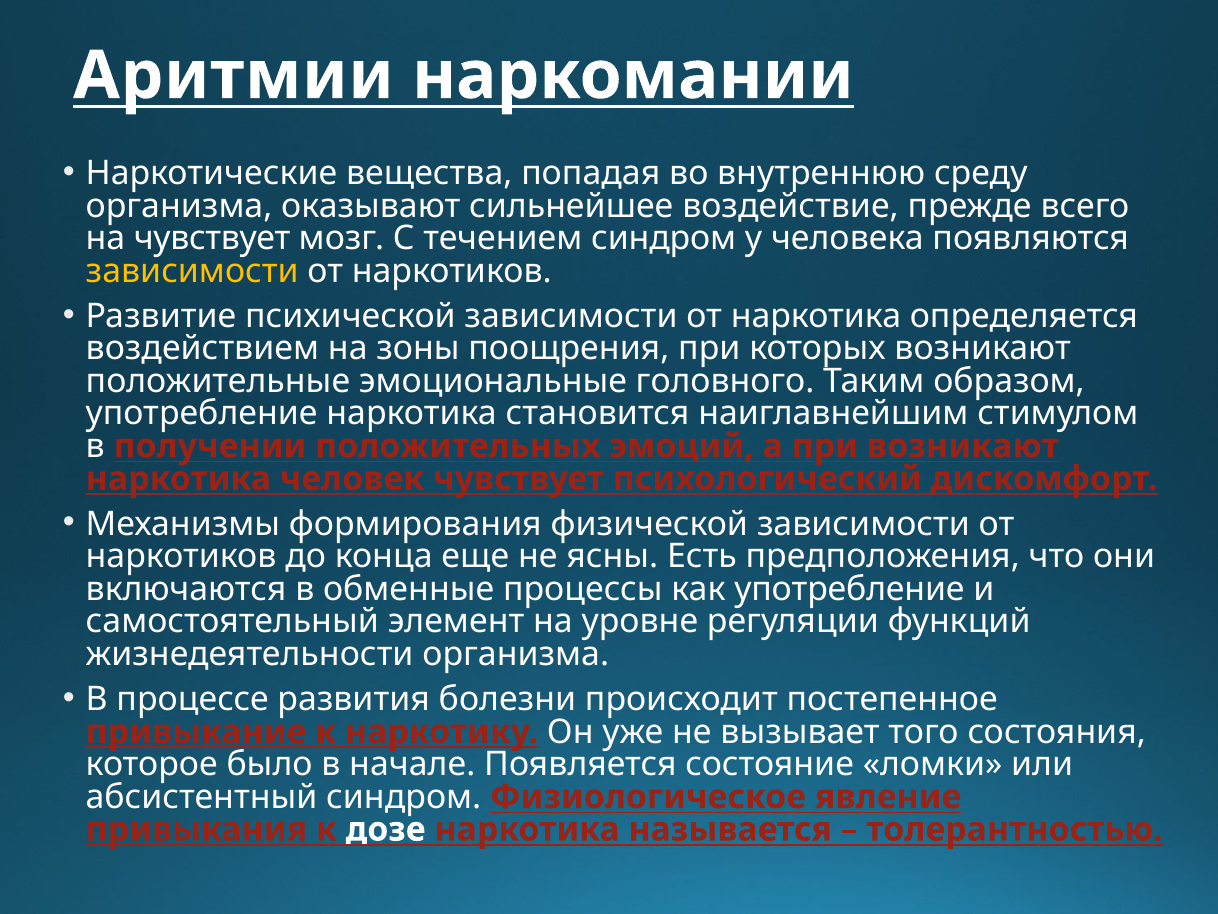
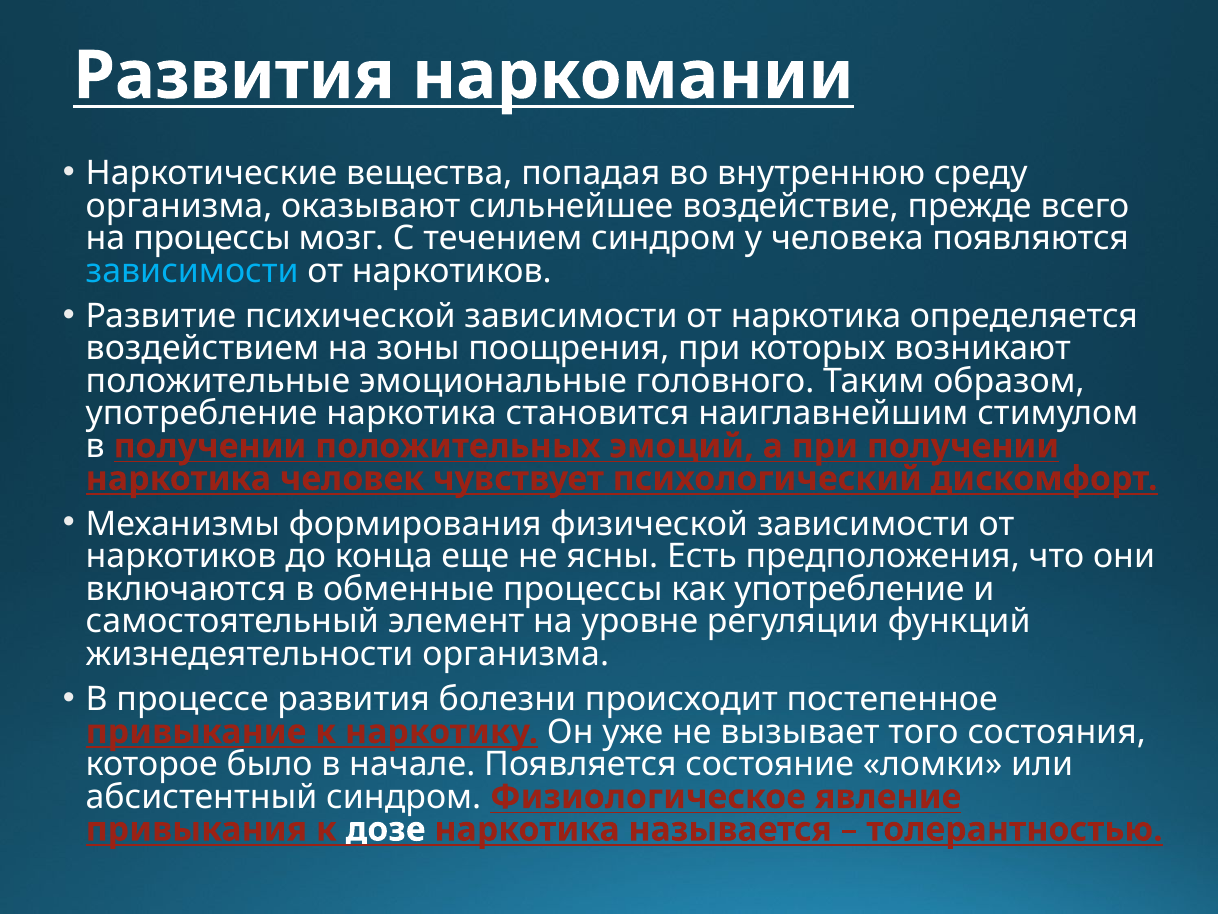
Аритмии: Аритмии -> Развития (234, 76)
на чувствует: чувствует -> процессы (212, 238)
зависимости colour: yellow -> light blue (192, 271)
при возникают: возникают -> получении (963, 446)
